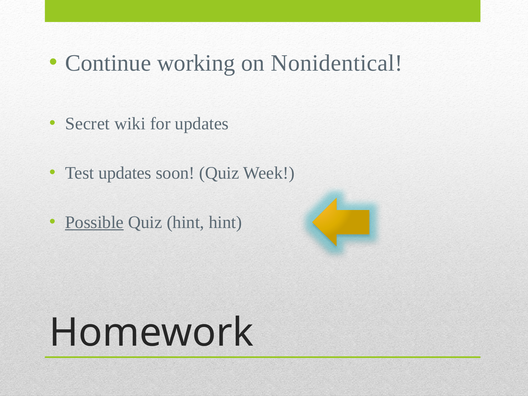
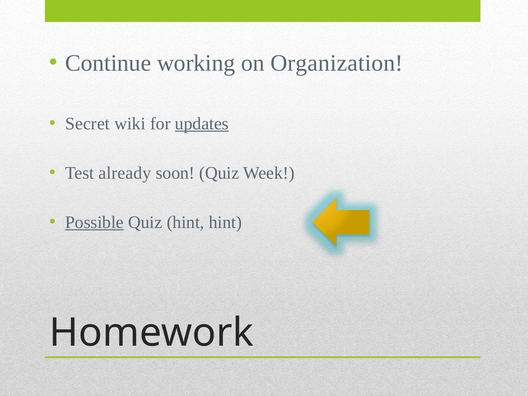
Nonidentical: Nonidentical -> Organization (337, 63)
updates underline: none -> present (202, 124)
Test updates: updates -> already (125, 173)
